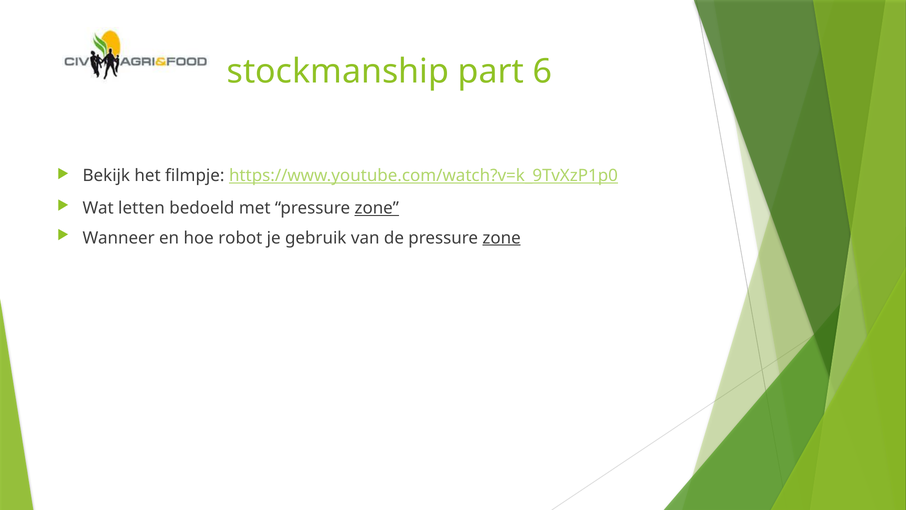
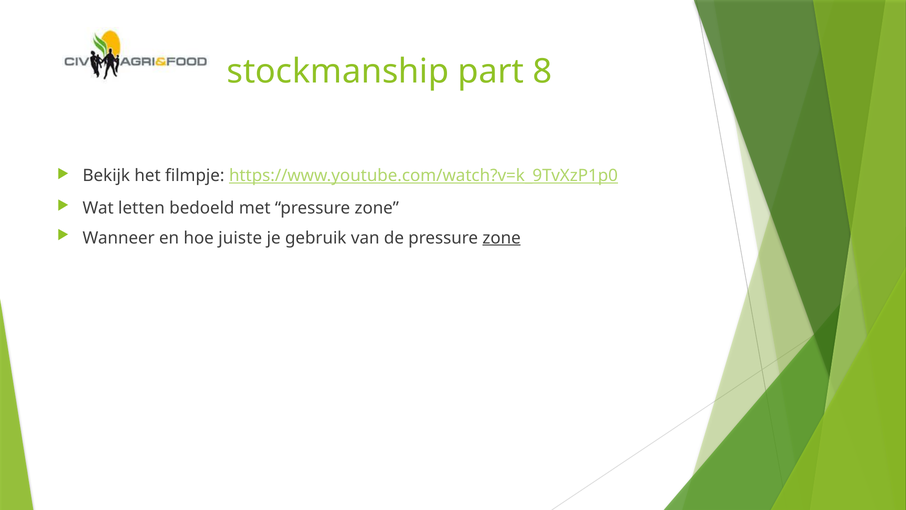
6: 6 -> 8 (543, 71)
zone underline: present -> none (377, 208)
robot: robot -> juiste (240, 238)
